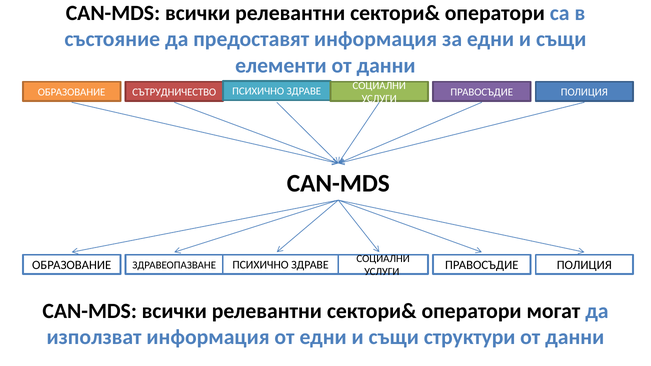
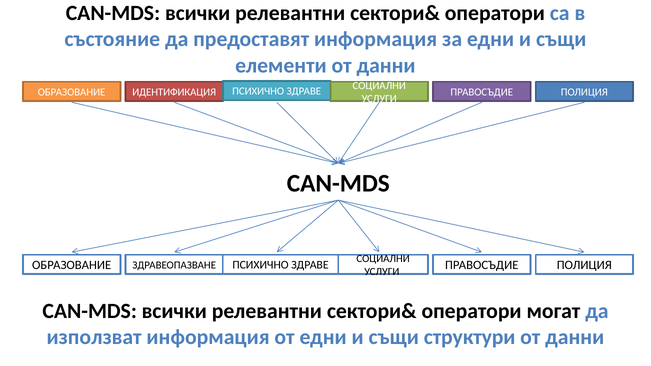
СЪТРУДНИЧЕСТВО: СЪТРУДНИЧЕСТВО -> ИДЕНТИФИКАЦИЯ (174, 92)
